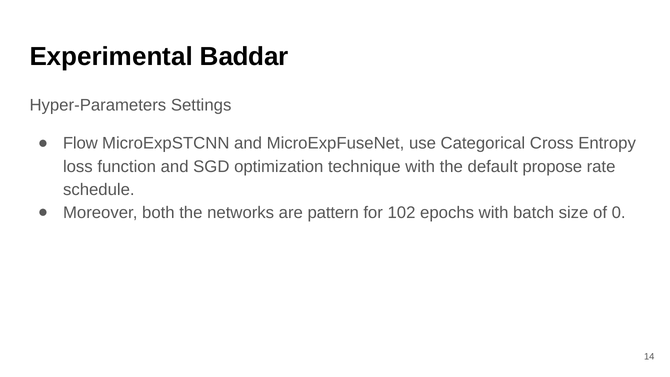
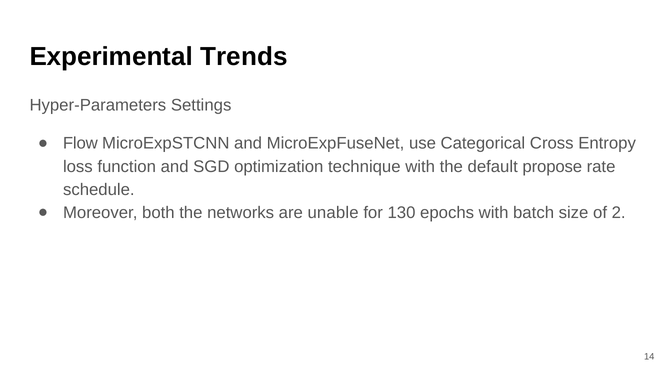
Baddar: Baddar -> Trends (244, 57)
pattern: pattern -> unable (333, 213)
102: 102 -> 130 (401, 213)
0: 0 -> 2 (619, 213)
